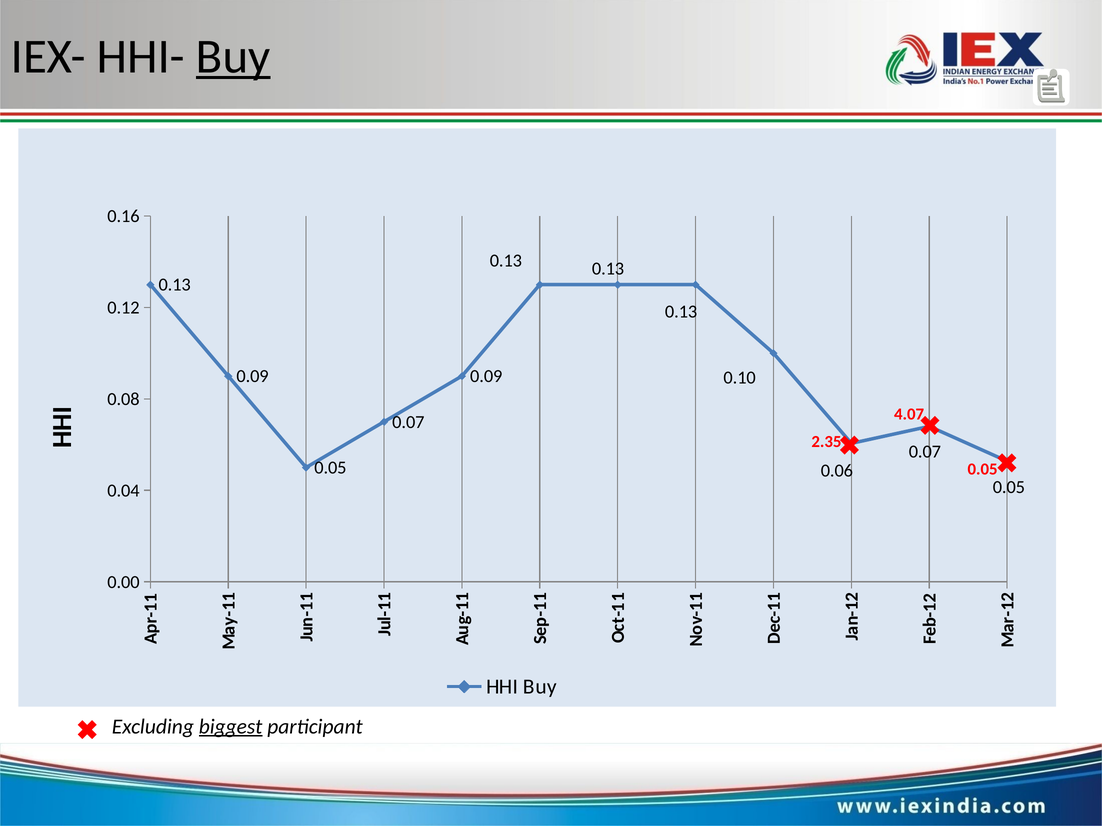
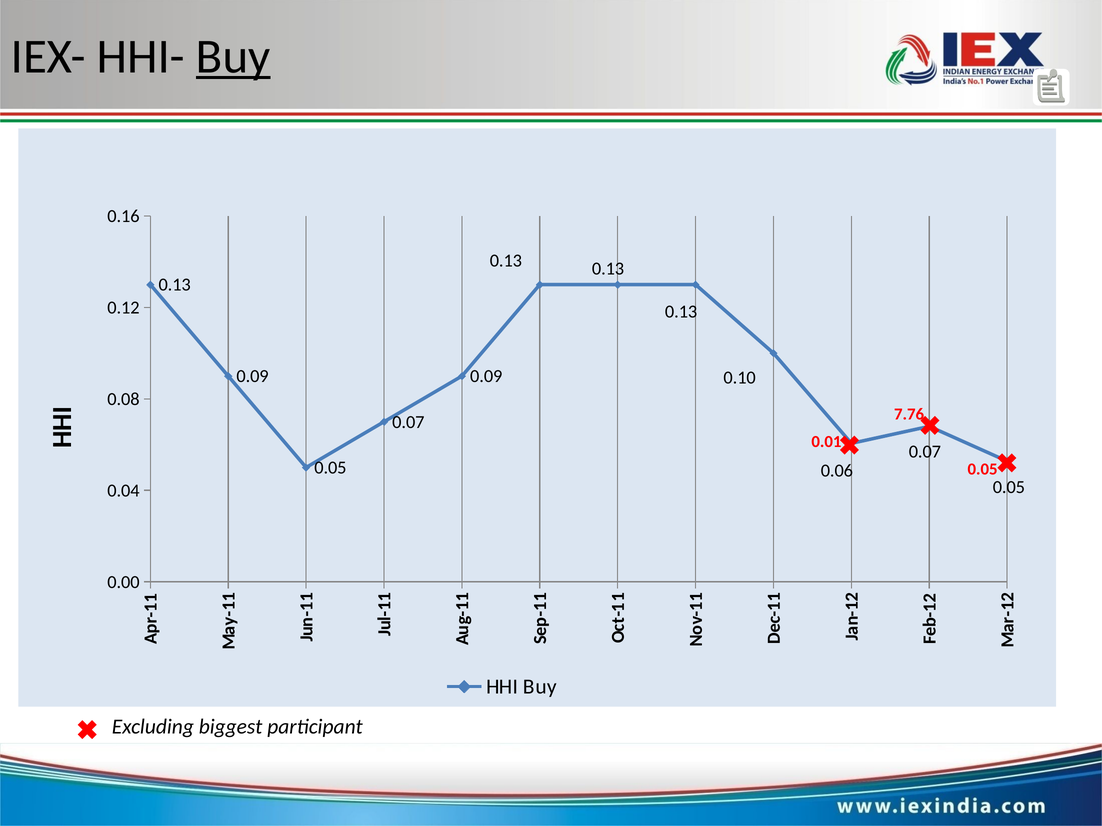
4.07: 4.07 -> 7.76 (909, 414)
2.35: 2.35 -> 0.01 (826, 442)
biggest underline: present -> none (231, 727)
